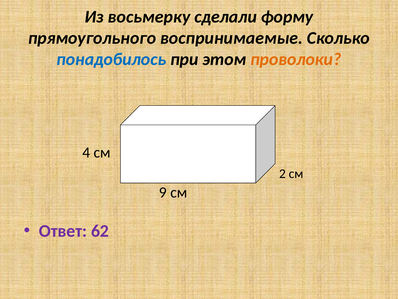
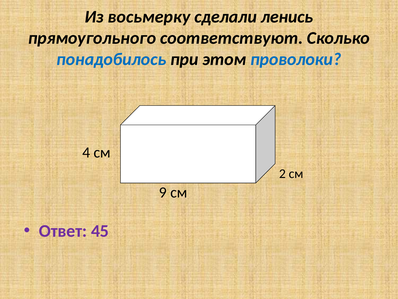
форму: форму -> ленись (287, 17)
воспринимаемые: воспринимаемые -> соответствуют (232, 38)
проволоки colour: orange -> blue (296, 59)
62: 62 -> 45 (100, 231)
